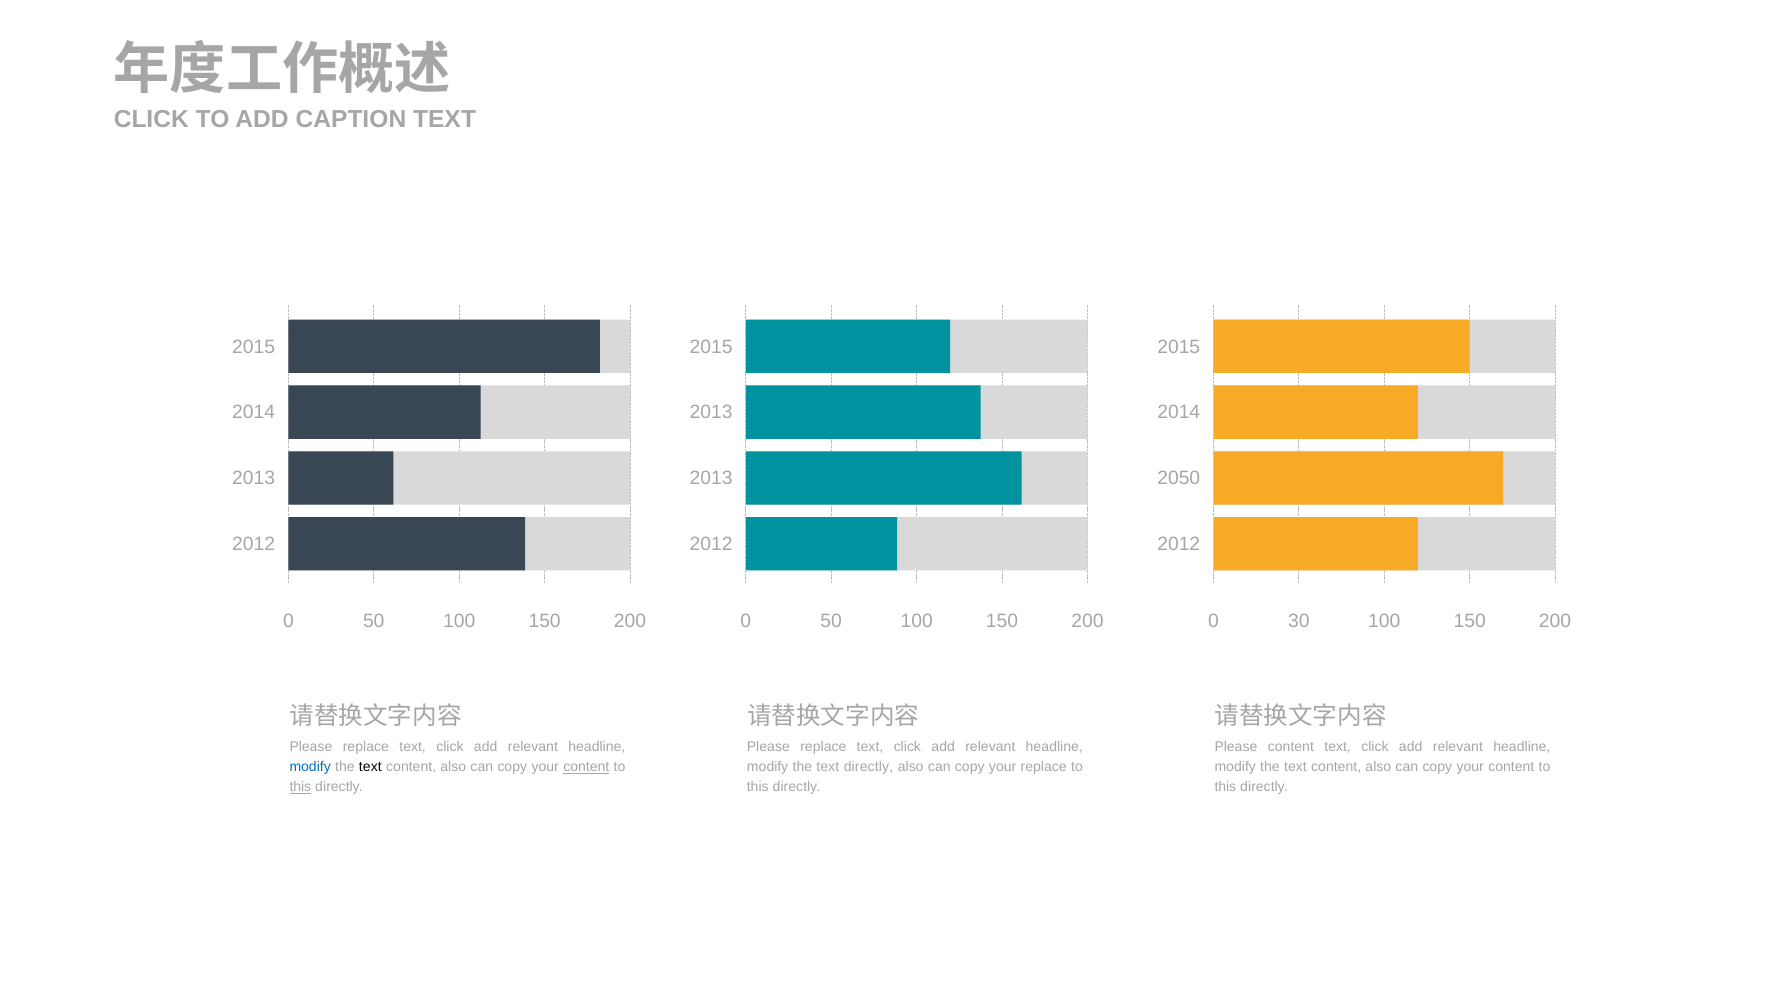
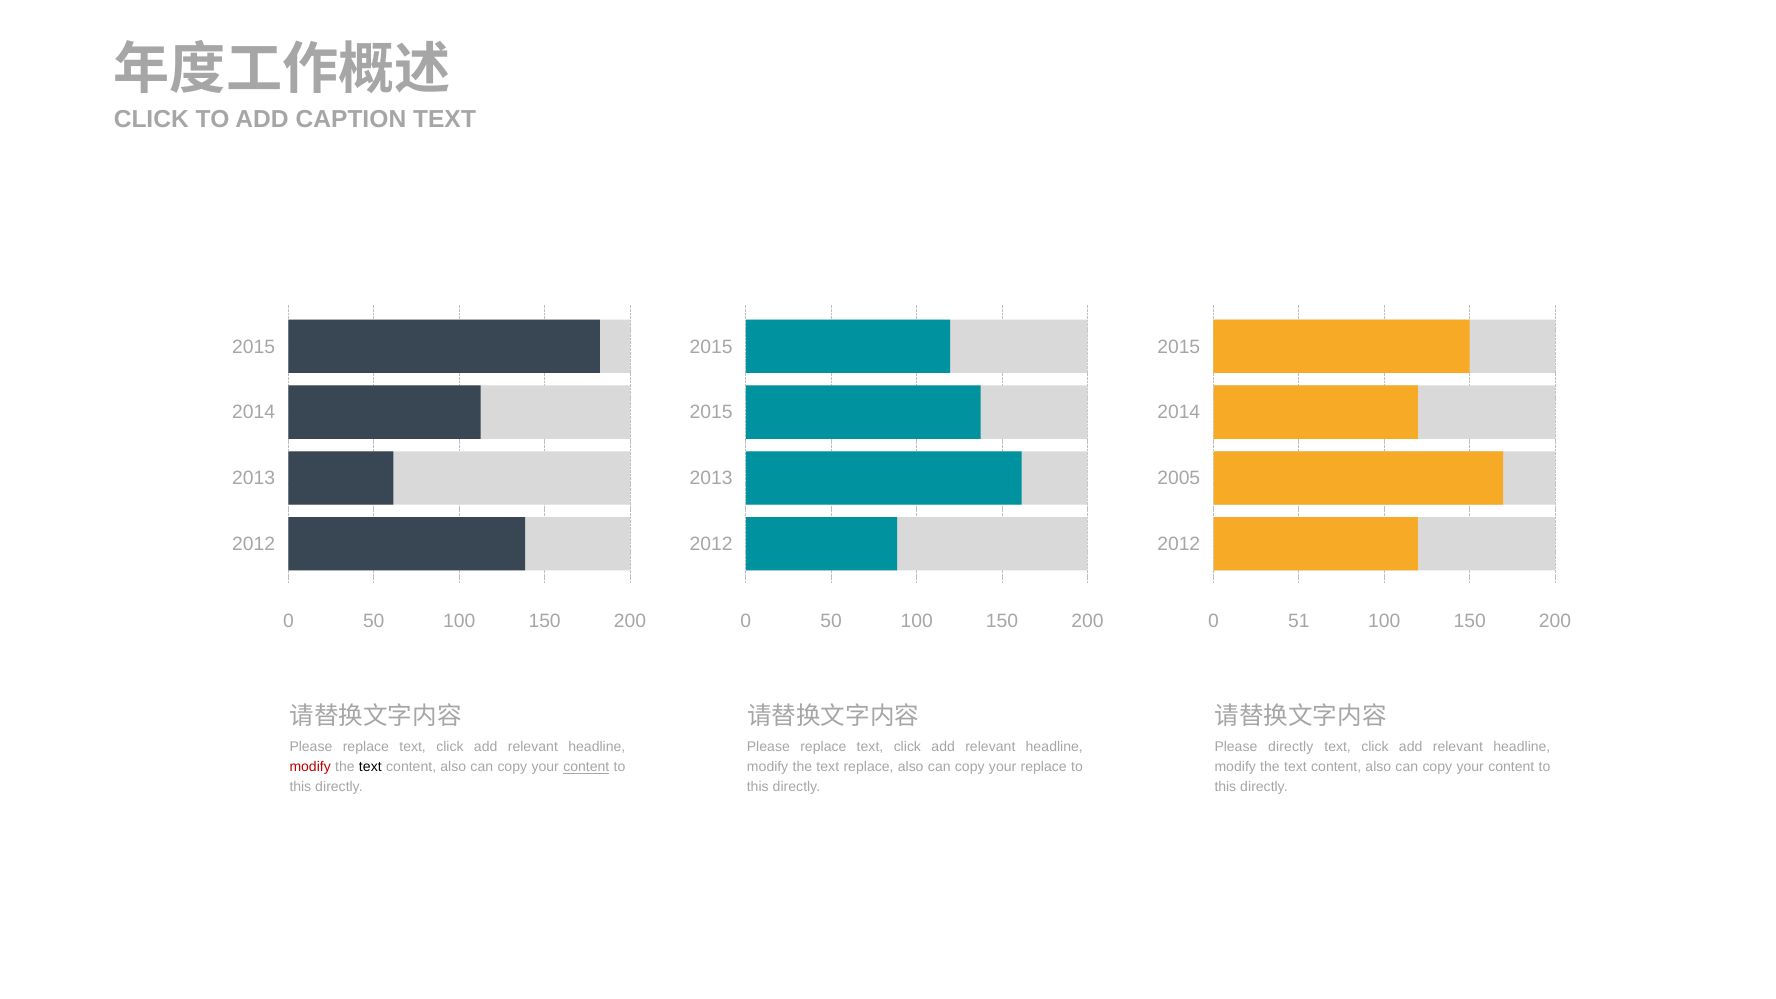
2013: 2013 -> 2015 (711, 413)
2050: 2050 -> 2005 (1179, 478)
30: 30 -> 51 (1299, 621)
Please content: content -> directly (1291, 747)
modify colour: blue -> red (310, 767)
text directly: directly -> replace (869, 767)
this underline: present -> none (300, 787)
